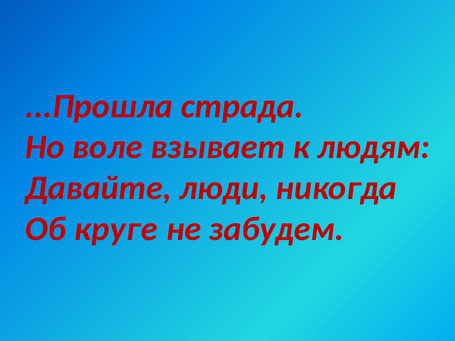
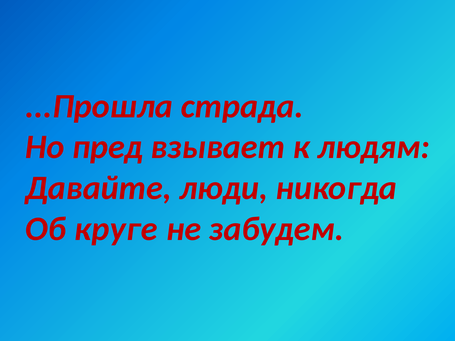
воле: воле -> пред (108, 147)
